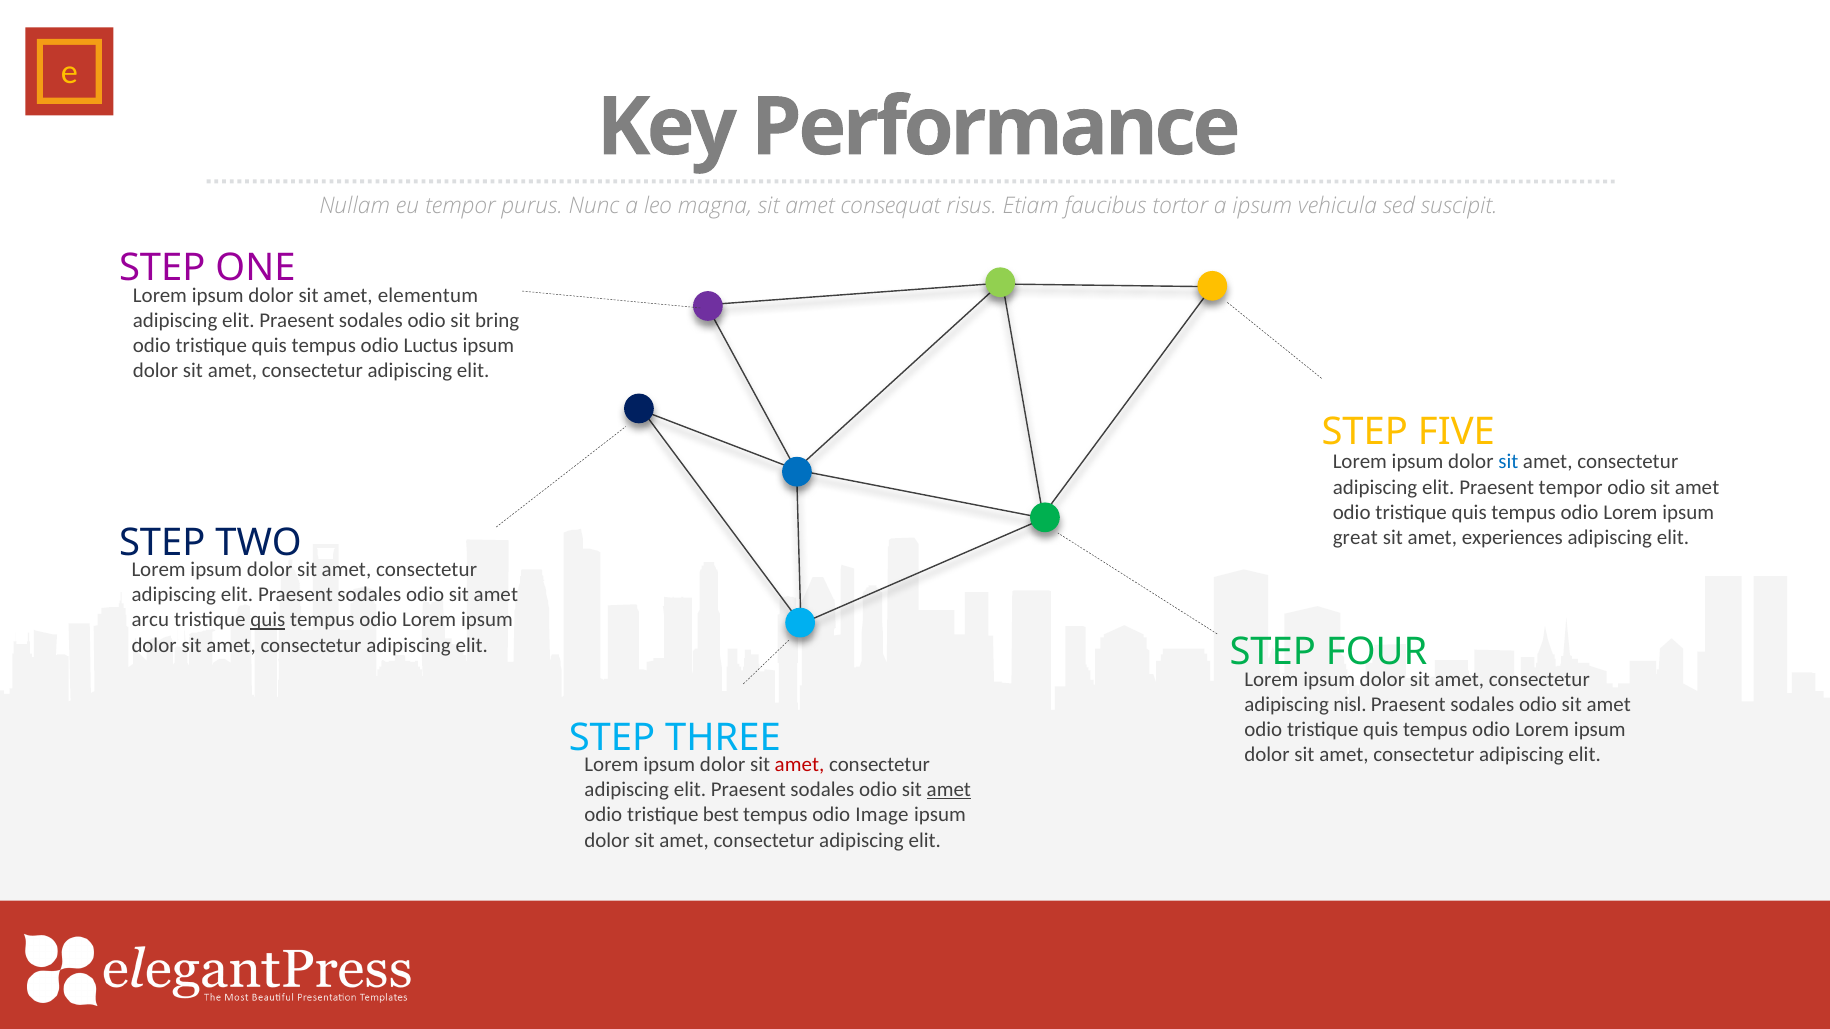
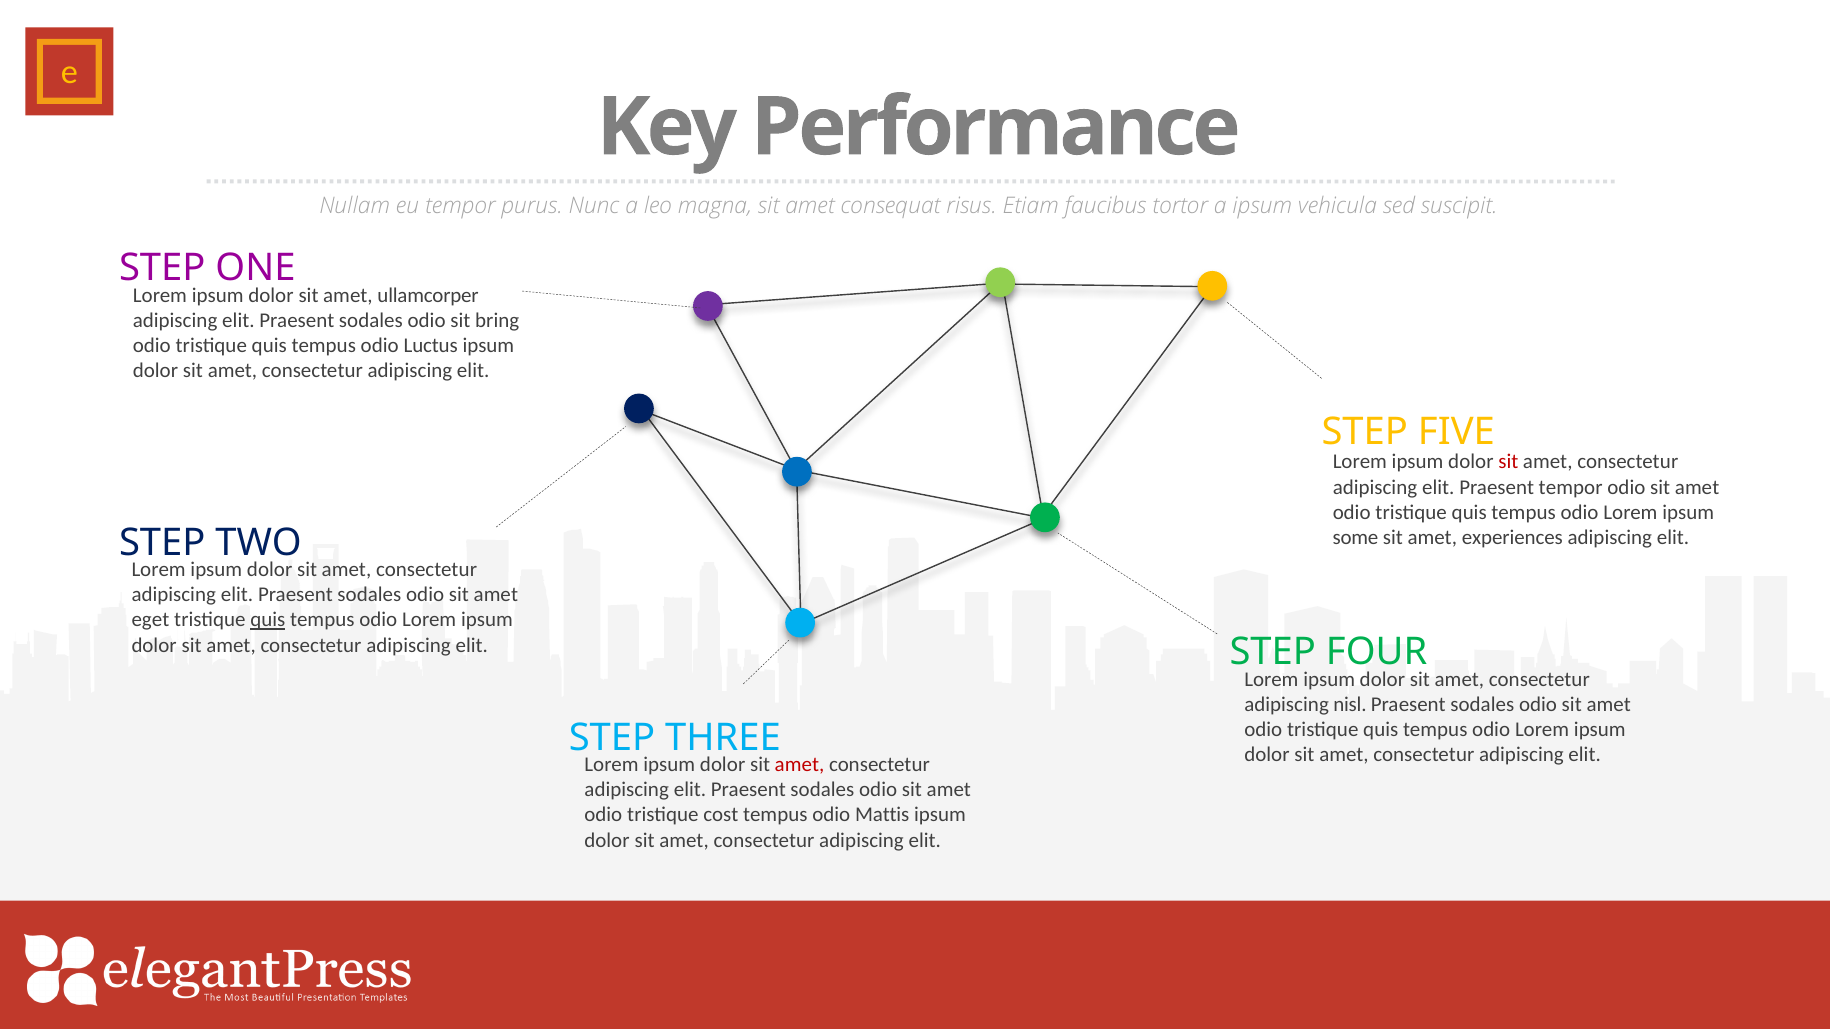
elementum: elementum -> ullamcorper (428, 295)
sit colour: blue -> red (1508, 462)
great: great -> some (1355, 538)
arcu: arcu -> eget (150, 620)
amet underline: present -> none (949, 790)
best: best -> cost (721, 815)
Image: Image -> Mattis (882, 815)
